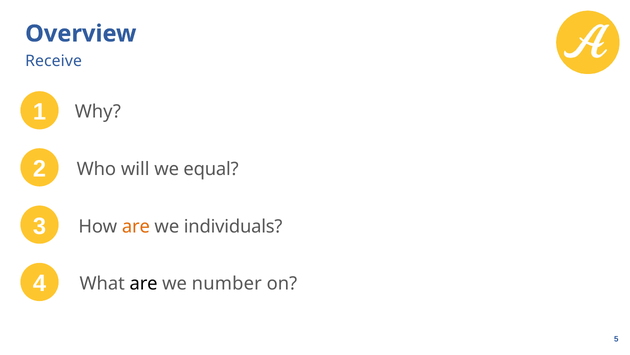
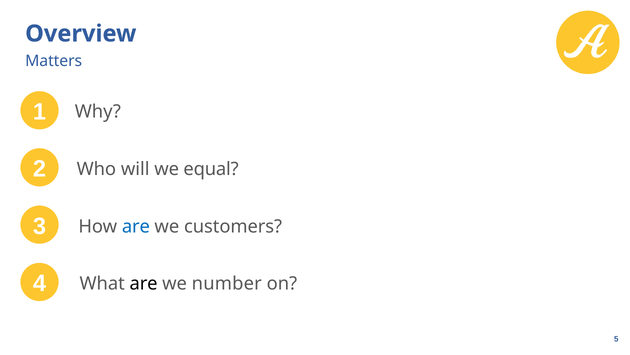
Receive: Receive -> Matters (54, 61)
are colour: orange -> blue (136, 226)
individuals: individuals -> customers (233, 226)
